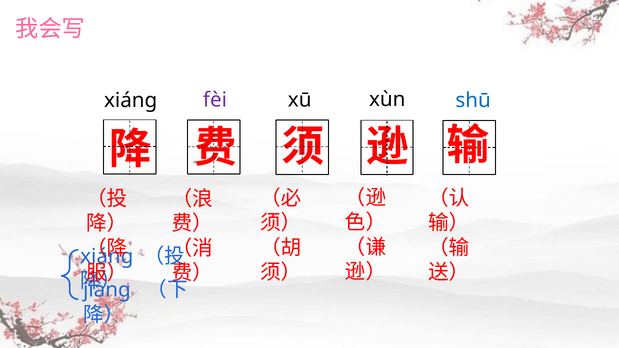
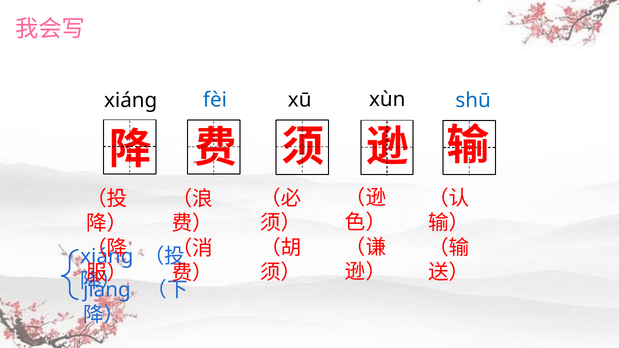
fèi colour: purple -> blue (215, 100)
